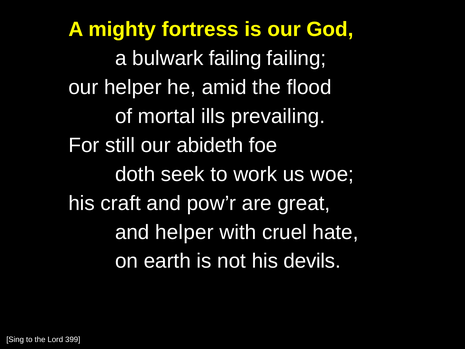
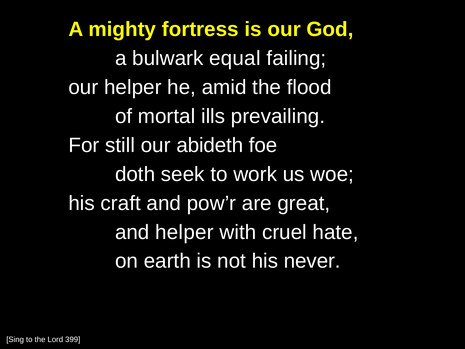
bulwark failing: failing -> equal (235, 58)
devils: devils -> never (312, 261)
